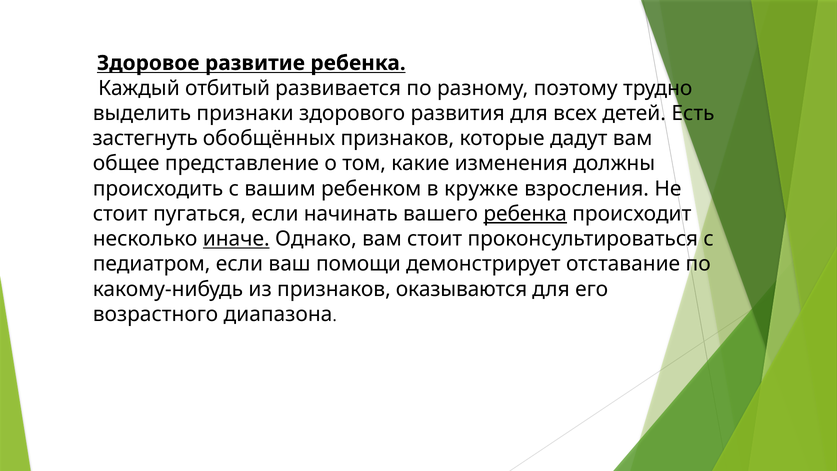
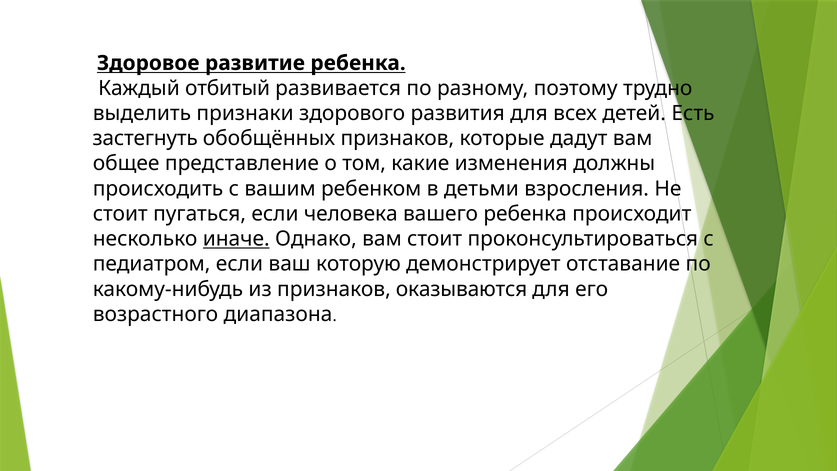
кружке: кружке -> детьми (481, 189)
начинать: начинать -> человека (351, 214)
ребенка underline: present -> none (525, 214)
помощи: помощи -> которую (358, 264)
